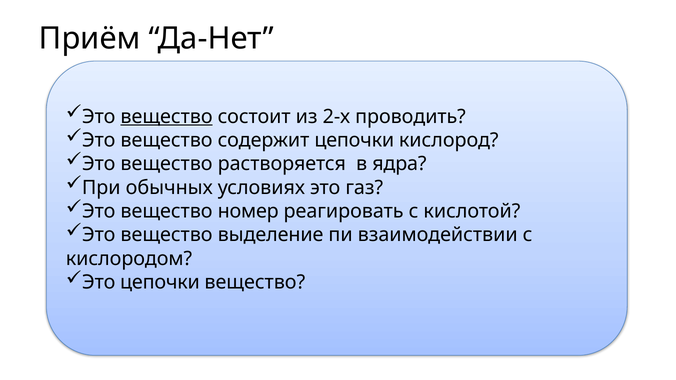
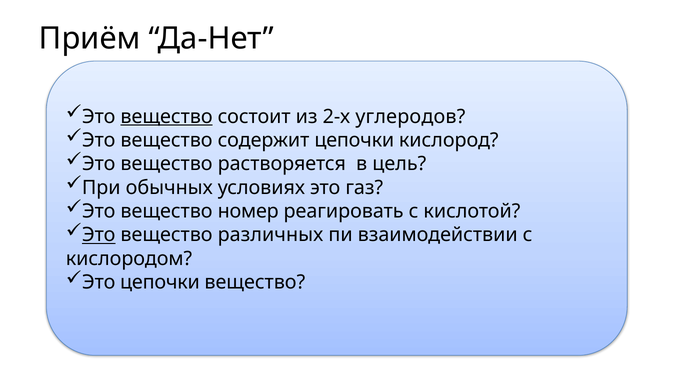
проводить: проводить -> углеродов (410, 117)
ядра: ядра -> цель (399, 164)
Это underline: none -> present (99, 235)
выделение: выделение -> различных (270, 235)
